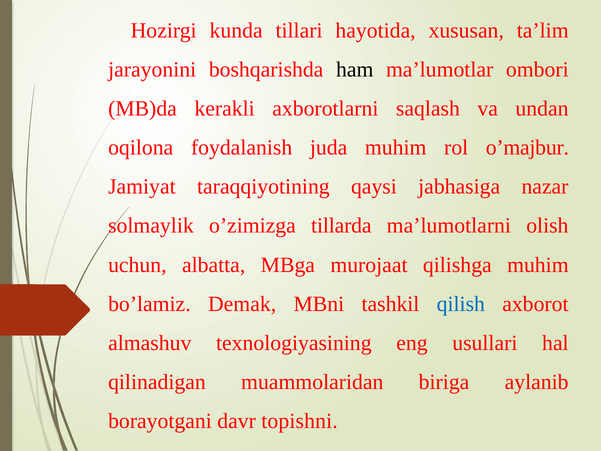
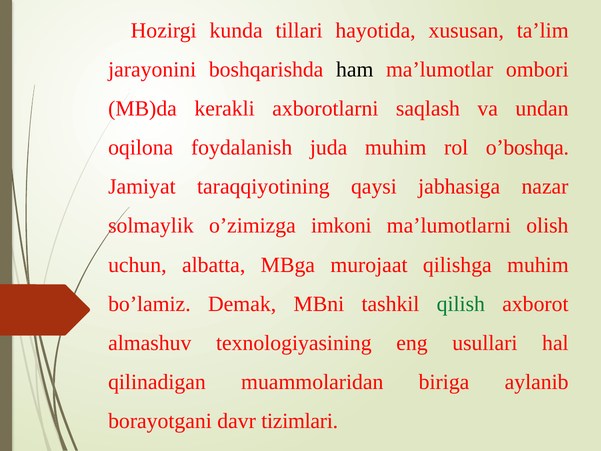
o’majbur: o’majbur -> o’boshqa (527, 148)
tillarda: tillarda -> imkoni (341, 226)
qilish colour: blue -> green (461, 304)
topishni: topishni -> tizimlari (300, 421)
